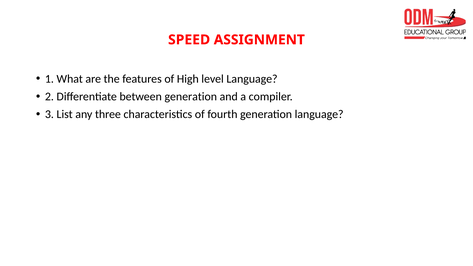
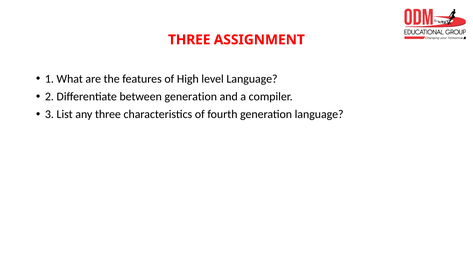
SPEED: SPEED -> THREE (189, 40)
